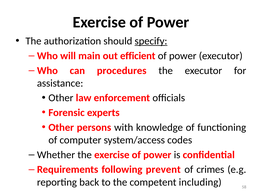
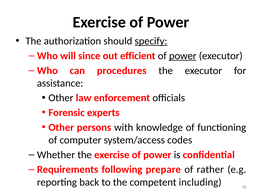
main: main -> since (89, 56)
power underline: none -> present (183, 56)
prevent: prevent -> prepare (163, 170)
crimes: crimes -> rather (210, 170)
